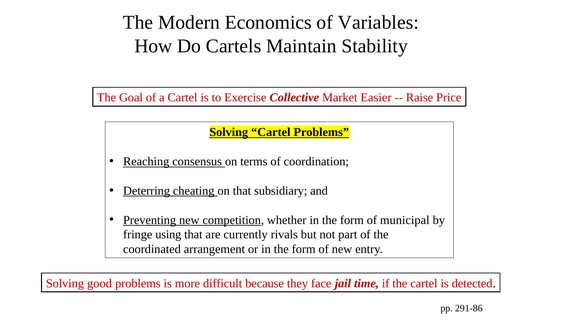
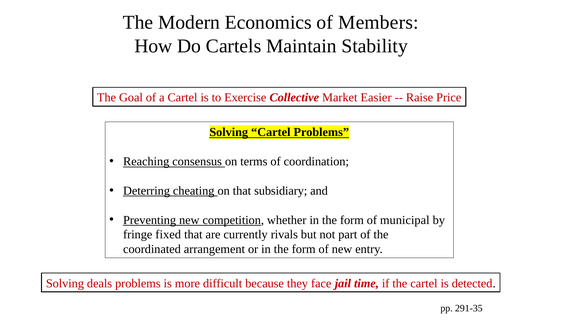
Variables: Variables -> Members (378, 23)
using: using -> fixed (168, 235)
good: good -> deals (100, 284)
291-86: 291-86 -> 291-35 (469, 309)
